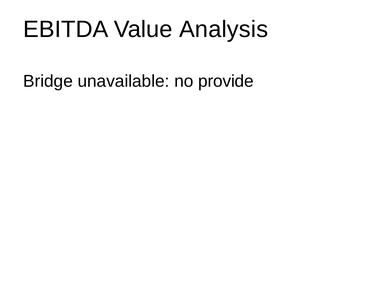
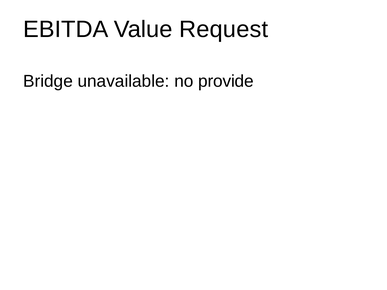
Analysis: Analysis -> Request (224, 29)
